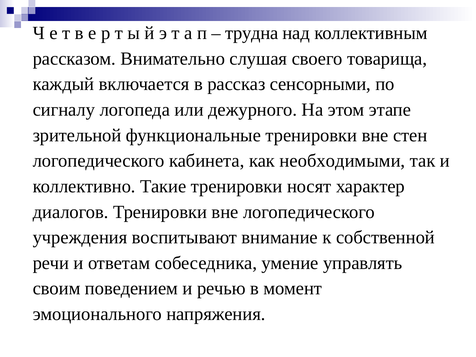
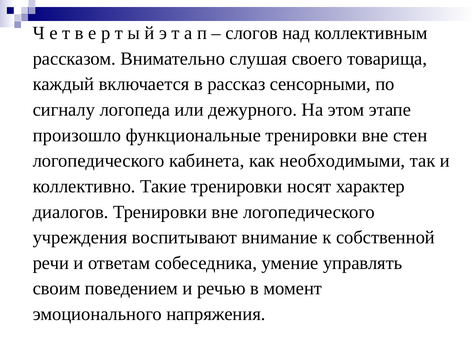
трудна: трудна -> слогов (252, 33)
зрительной: зрительной -> произошло (77, 135)
